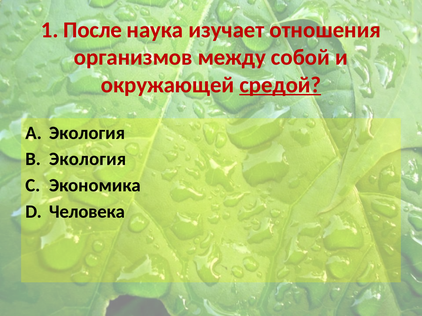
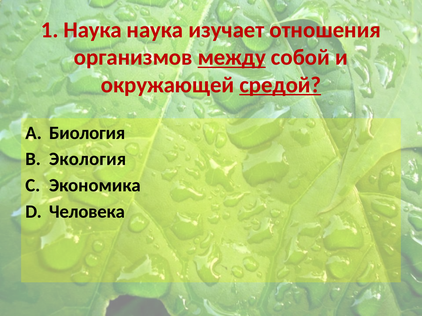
1 После: После -> Наука (93, 30)
между underline: none -> present (232, 58)
Экология: Экология -> Биология (87, 133)
